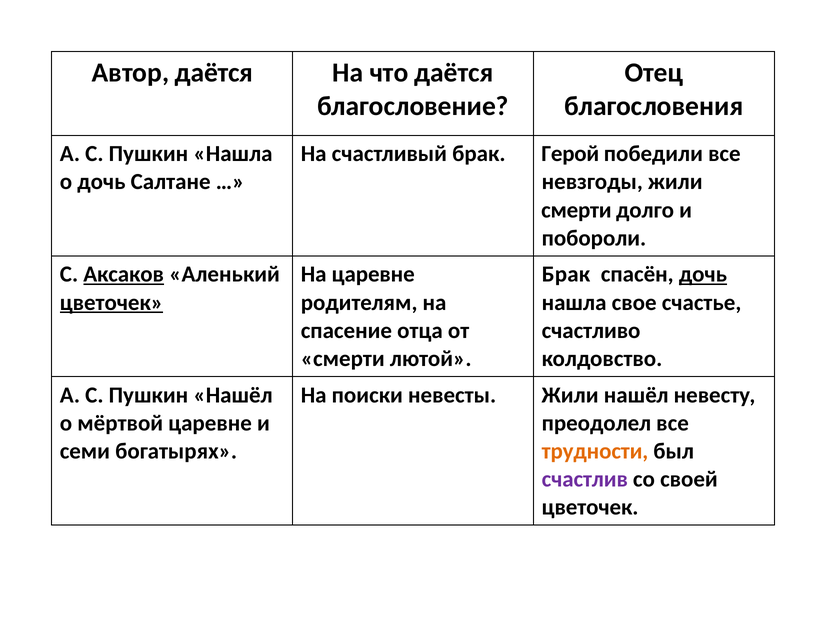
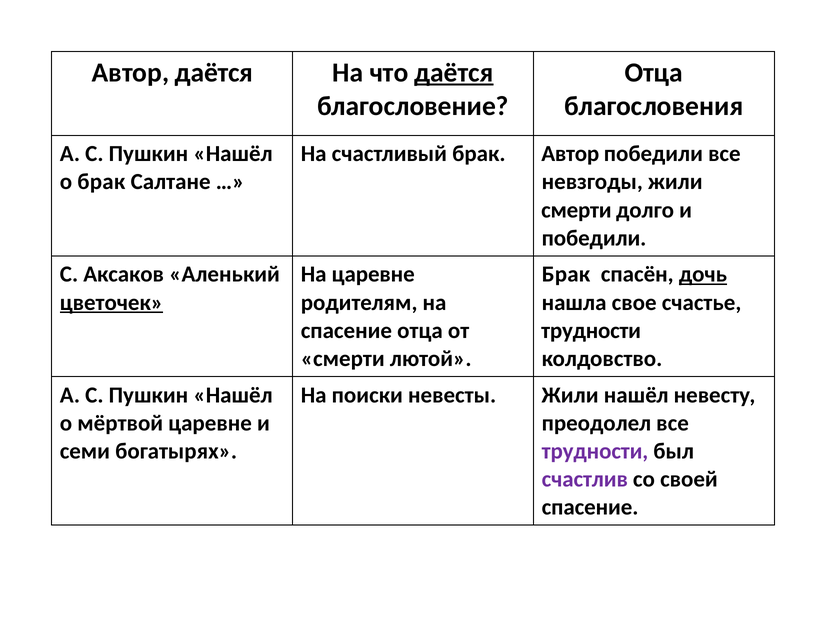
даётся underline: none -> present (454, 73)
Отец: Отец -> Отца (654, 73)
Нашла: Нашла -> Нашёл (233, 154)
брак Герой: Герой -> Автор (570, 154)
о дочь: дочь -> брак (101, 182)
побороли: побороли -> победили (594, 238)
Аксаков underline: present -> none (124, 275)
счастливо: счастливо -> трудности (591, 331)
трудности colour: orange -> purple (595, 451)
цветочек: цветочек -> спасение (590, 508)
